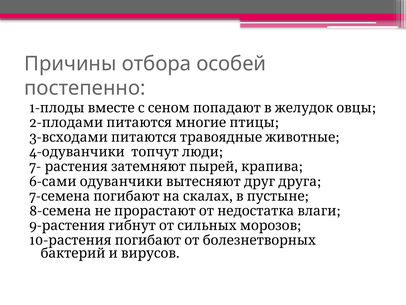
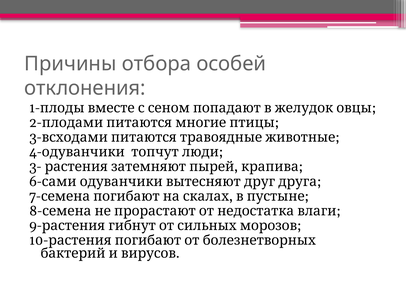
постепенно: постепенно -> отклонения (85, 88)
7-: 7- -> 3- (35, 167)
